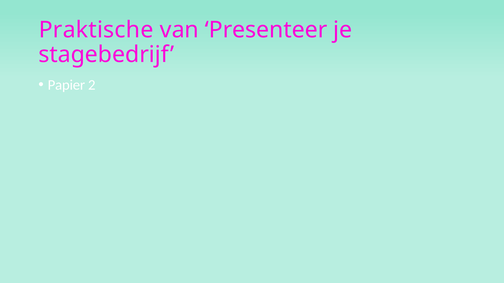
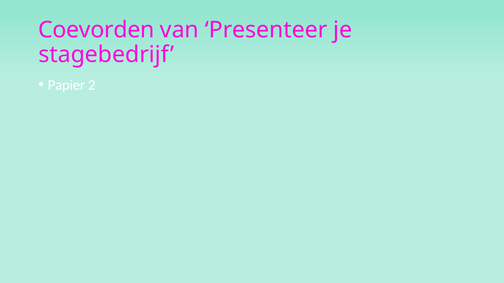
Praktische: Praktische -> Coevorden (96, 30)
